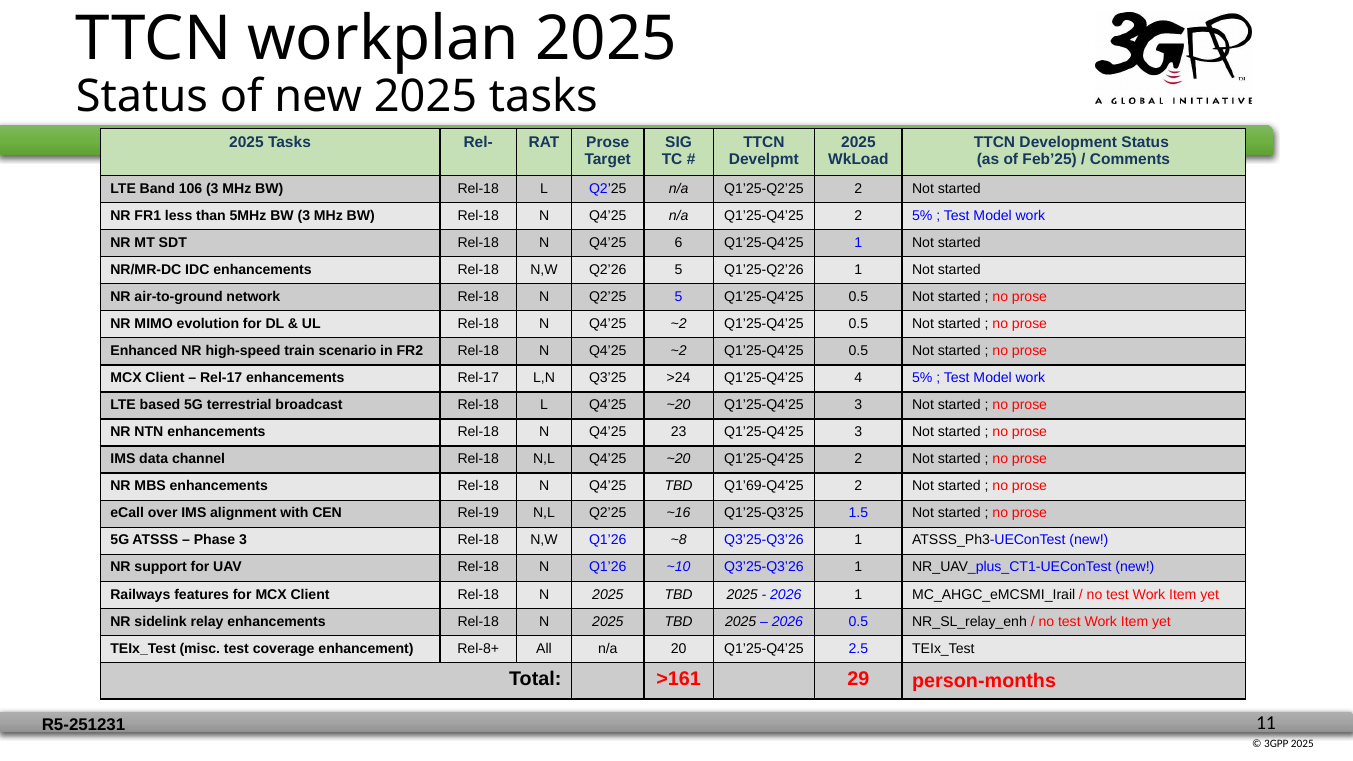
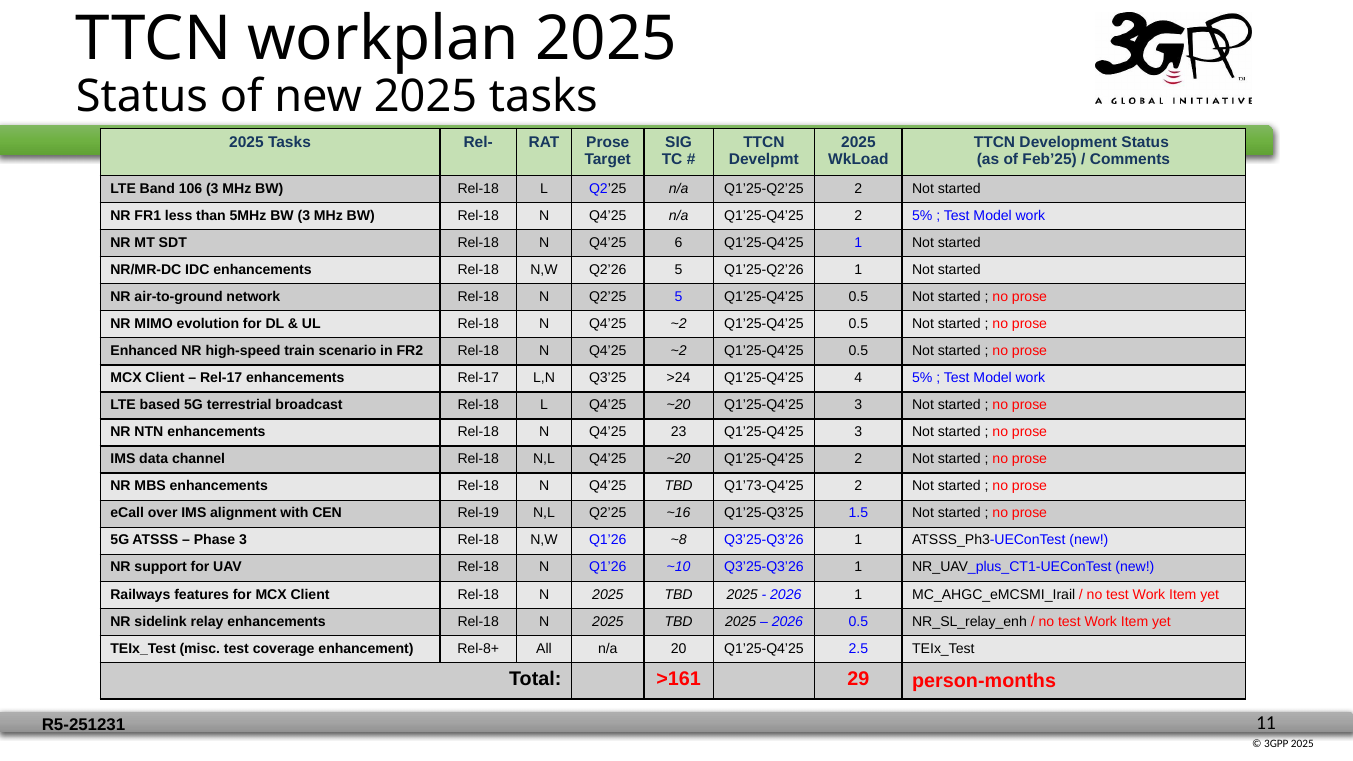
Q1’69-Q4’25: Q1’69-Q4’25 -> Q1’73-Q4’25 (764, 486)
